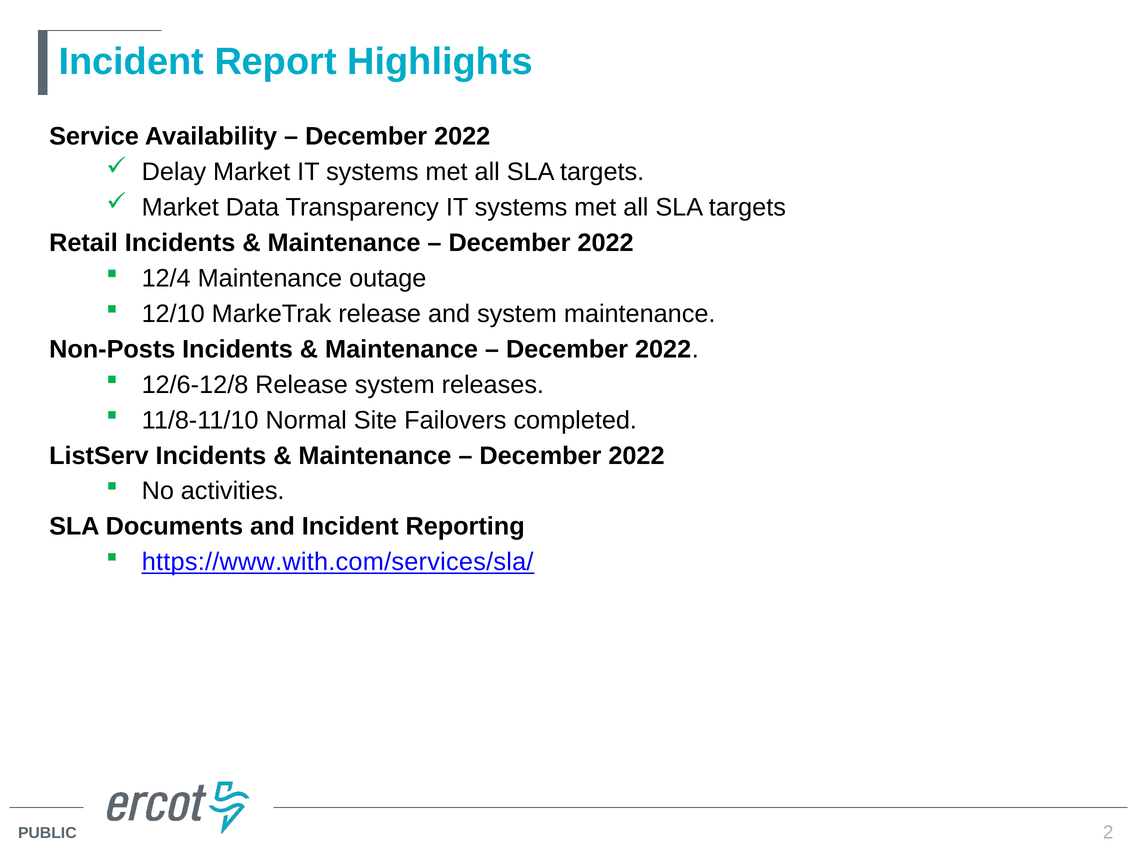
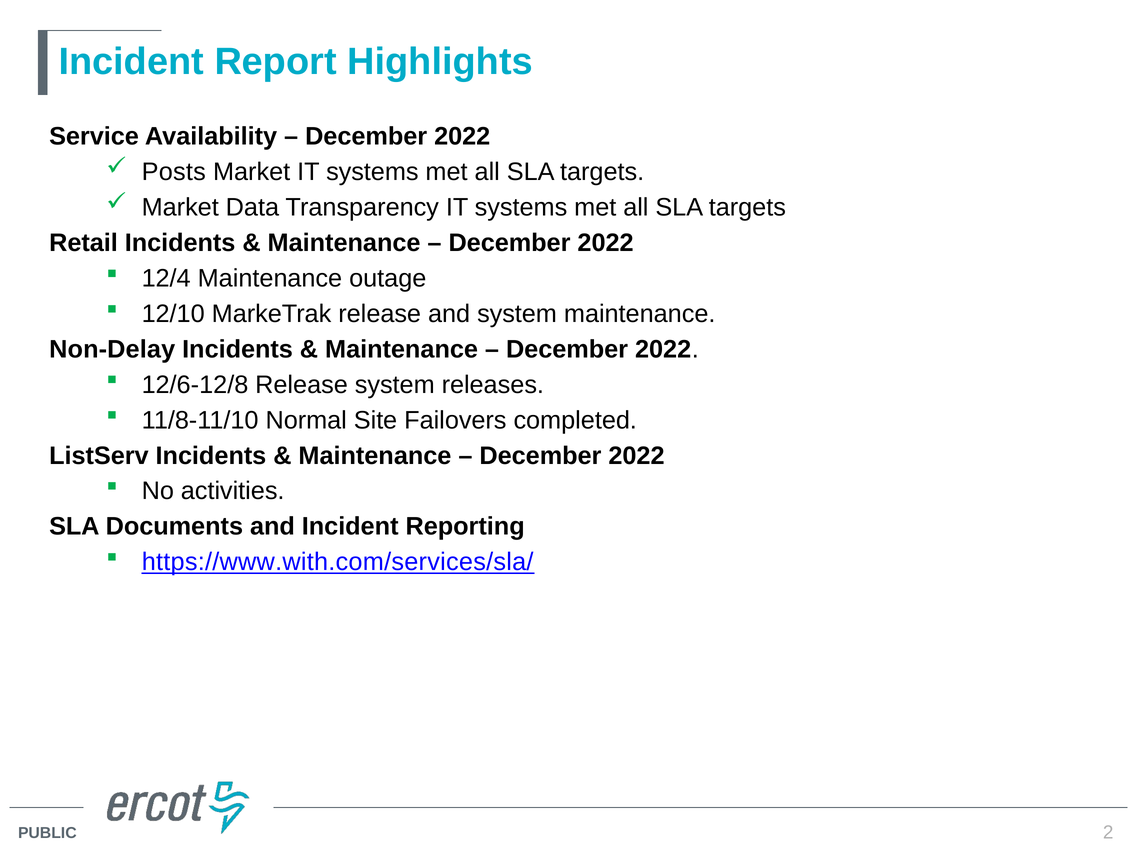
Delay: Delay -> Posts (174, 172)
Non-Posts: Non-Posts -> Non-Delay (112, 349)
